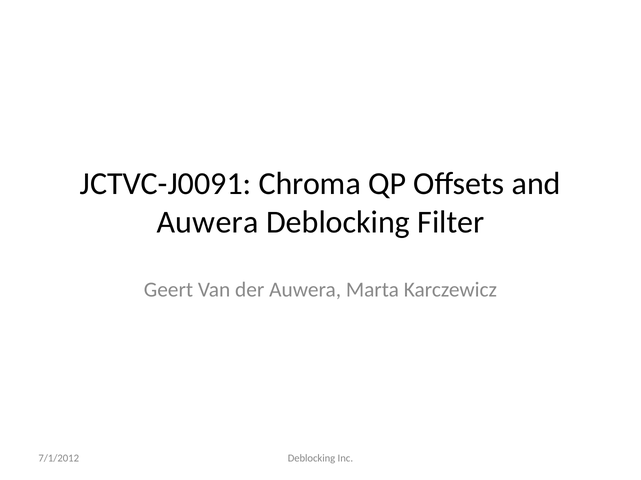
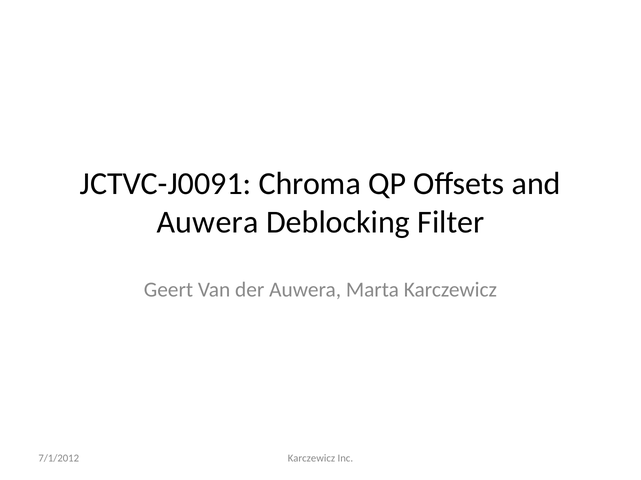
Deblocking: Deblocking -> Karczewicz (311, 459)
